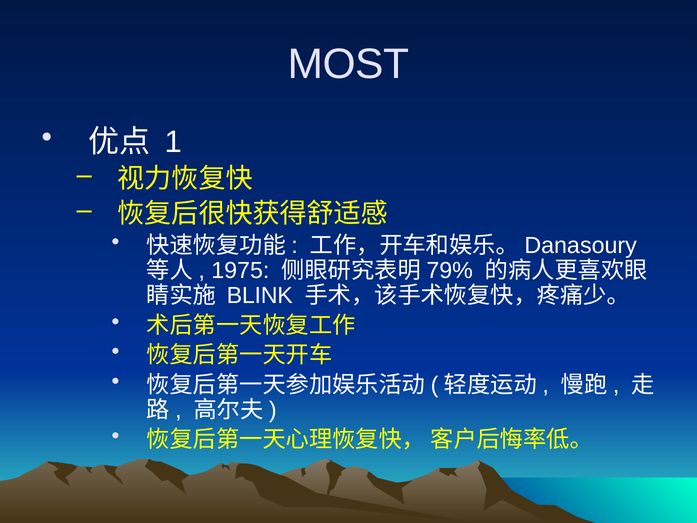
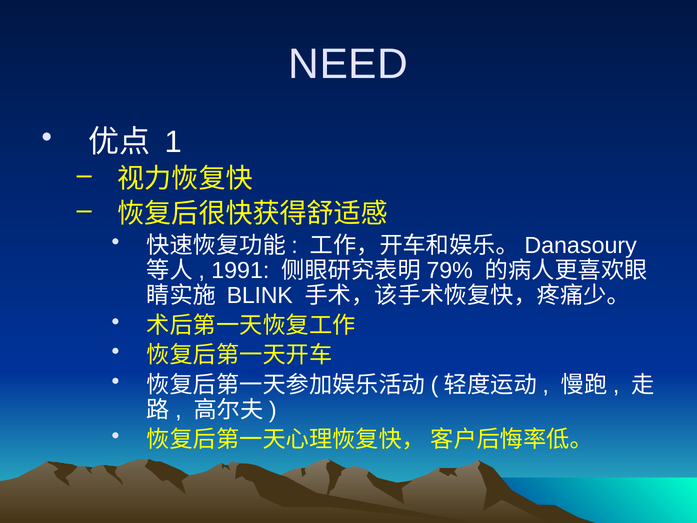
MOST: MOST -> NEED (348, 64)
1975: 1975 -> 1991 (240, 270)
